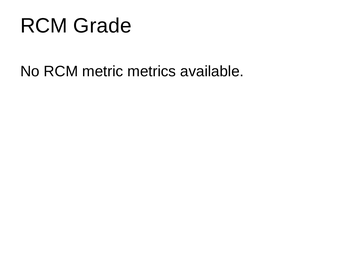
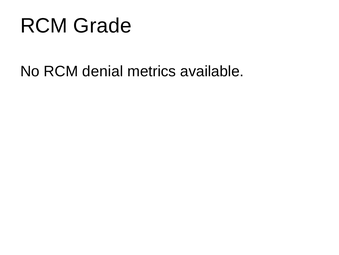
metric: metric -> denial (103, 71)
